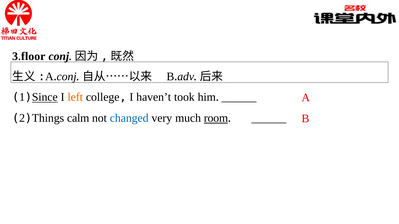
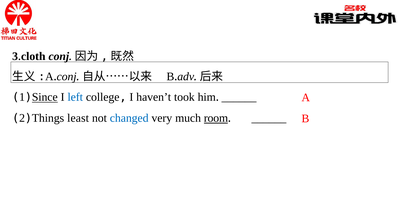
floor: floor -> cloth (33, 56)
left colour: orange -> blue (75, 97)
calm: calm -> least (78, 118)
